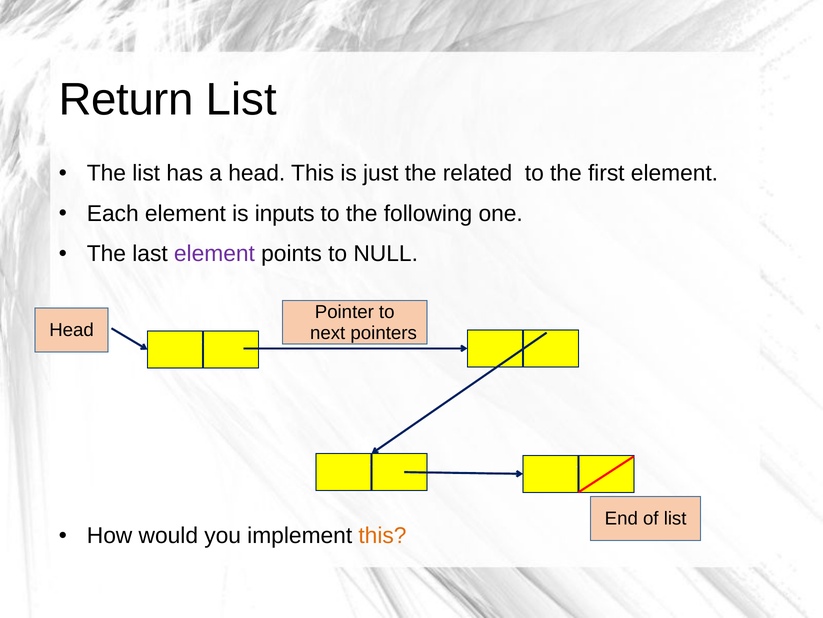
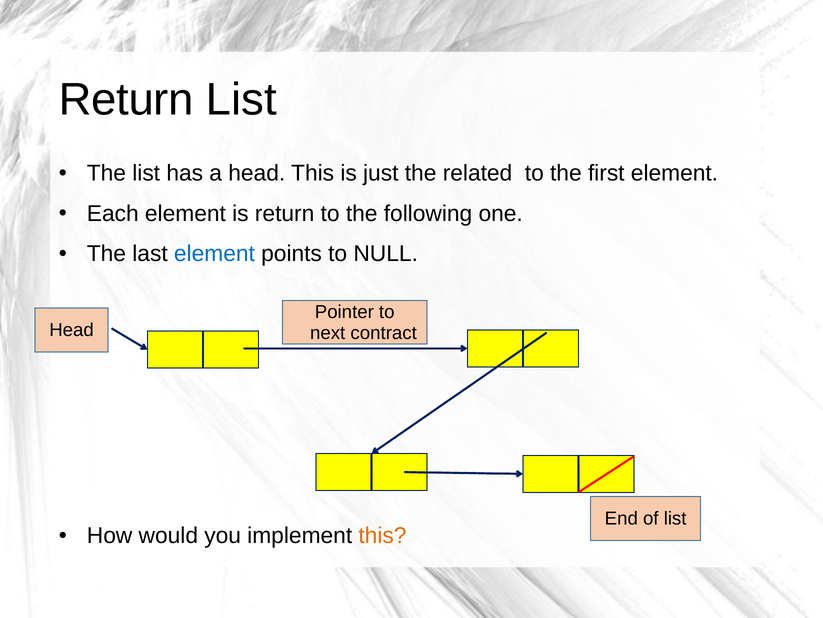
is inputs: inputs -> return (285, 213)
element colour: purple -> blue (214, 254)
pointers: pointers -> contract (384, 332)
